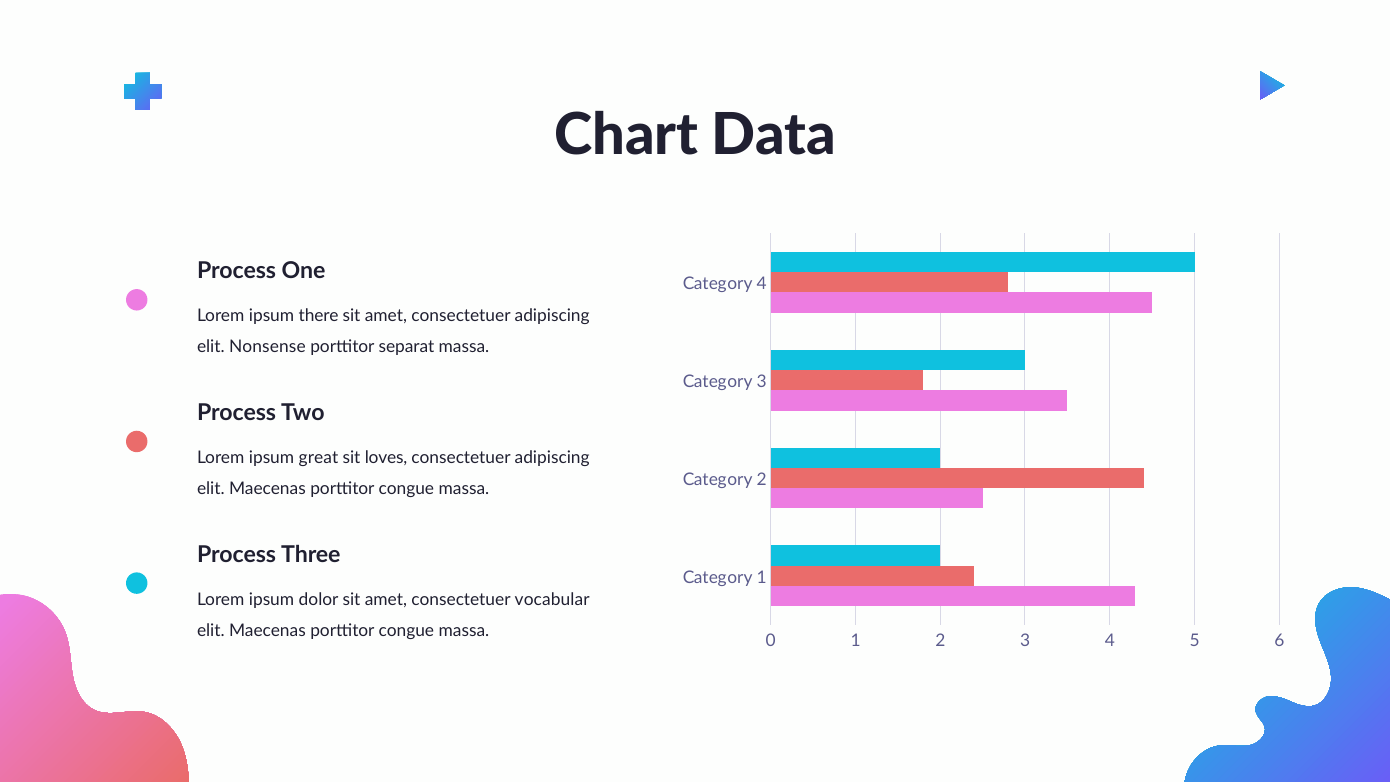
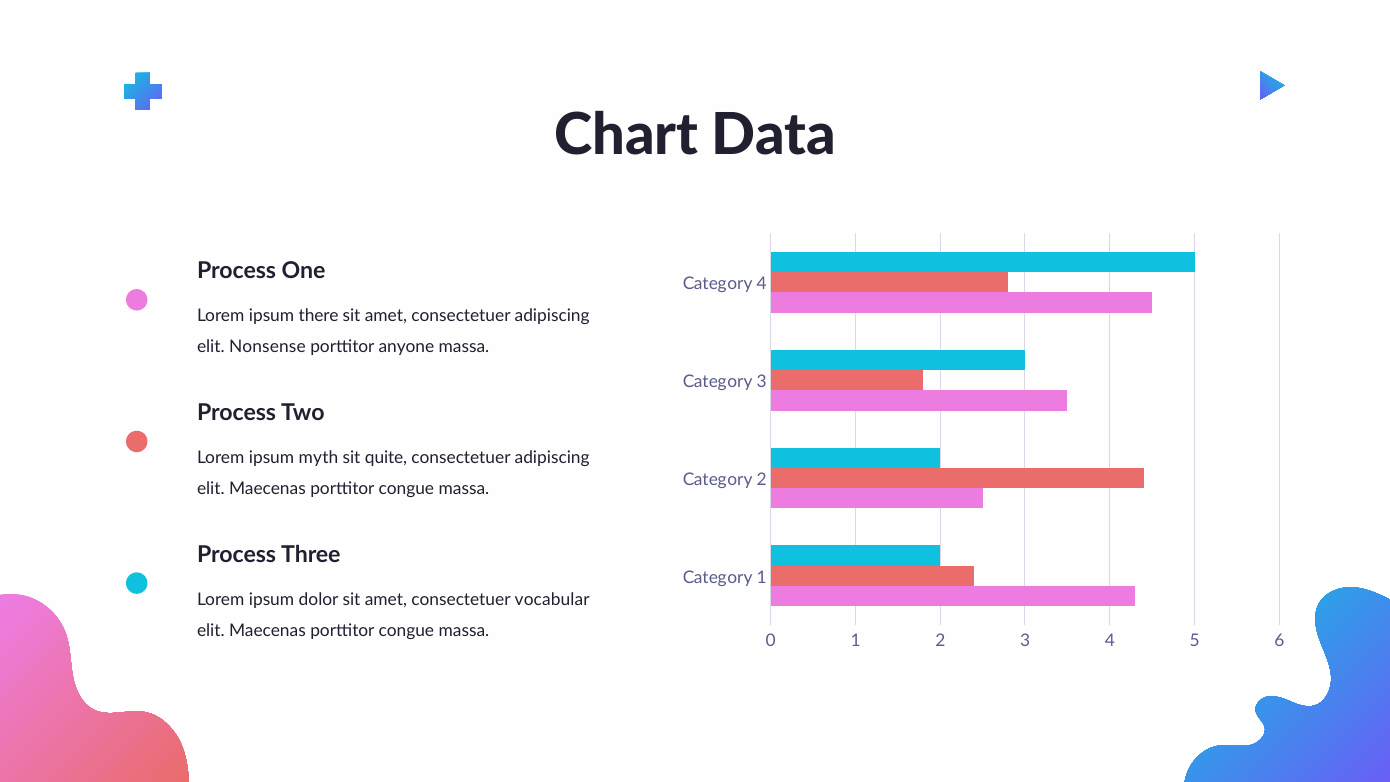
separat: separat -> anyone (406, 347)
great: great -> myth (319, 457)
loves: loves -> quite (386, 457)
